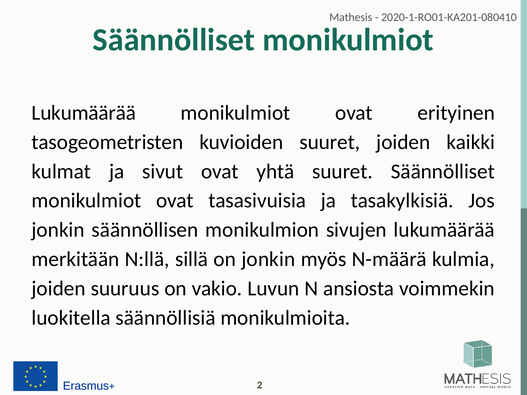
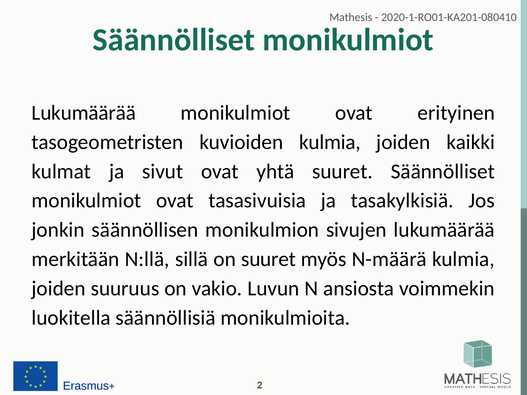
kuvioiden suuret: suuret -> kulmia (330, 142)
on jonkin: jonkin -> suuret (269, 259)
